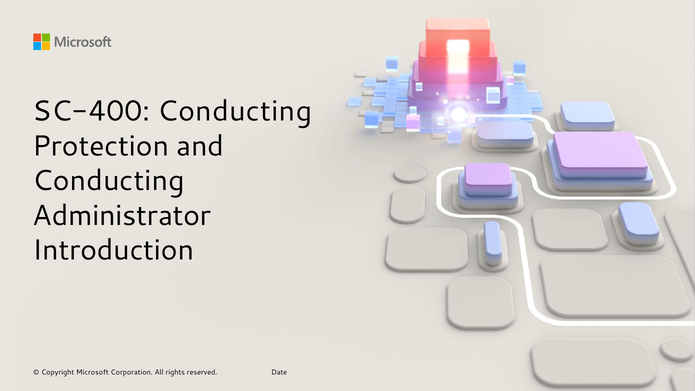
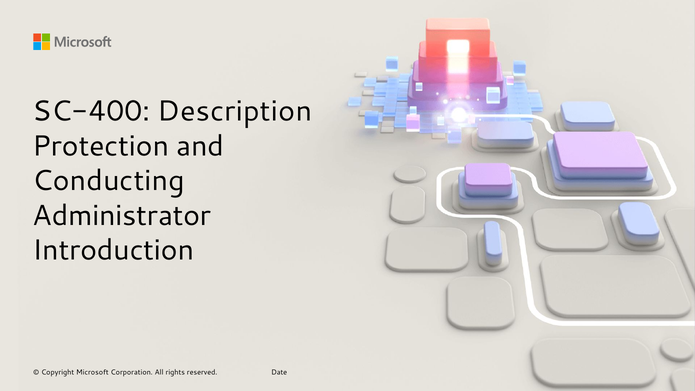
SC-400 Conducting: Conducting -> Description (235, 111)
